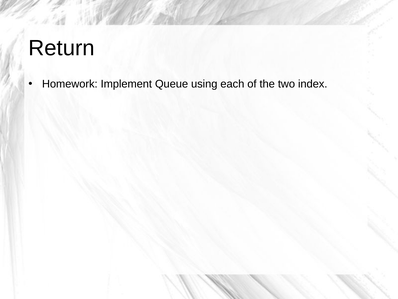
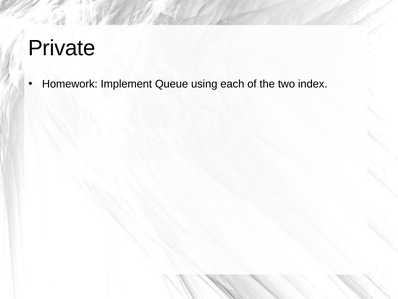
Return: Return -> Private (62, 48)
